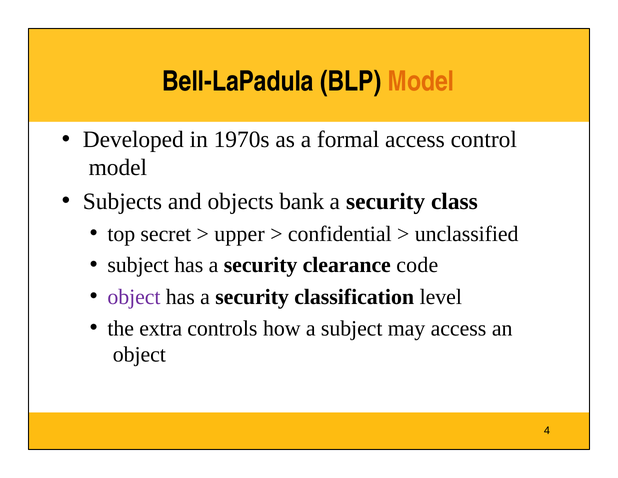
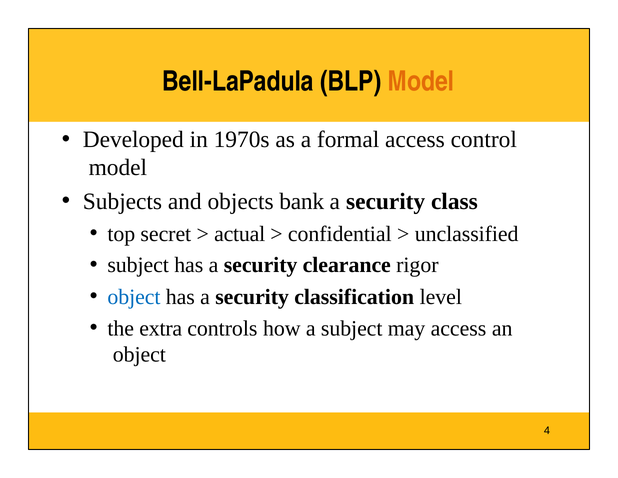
upper: upper -> actual (240, 234)
code: code -> rigor (417, 265)
object colour: purple -> blue (134, 297)
